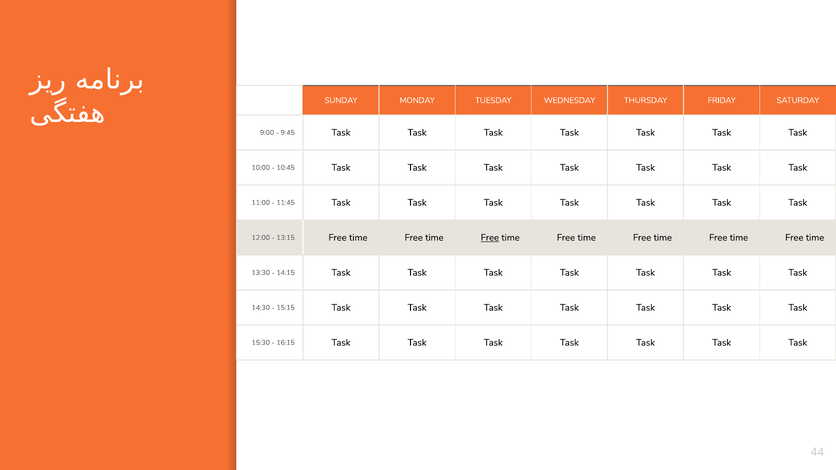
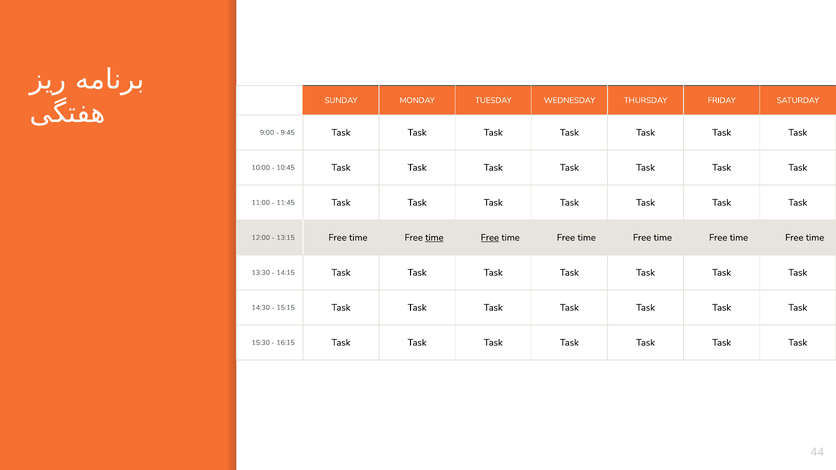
time underline: none -> present (434, 238)
